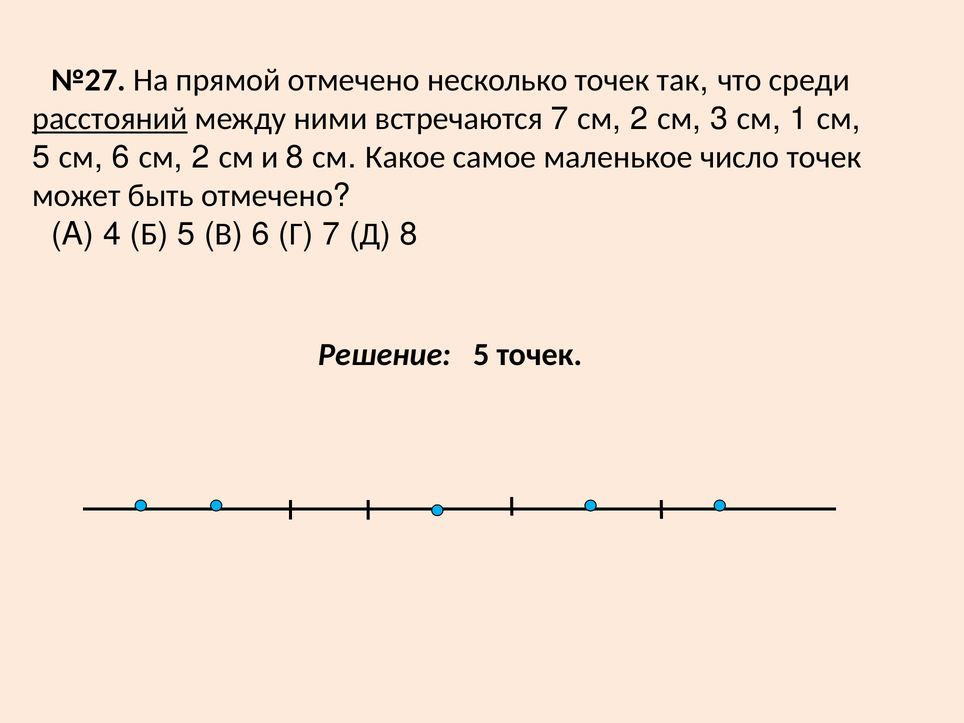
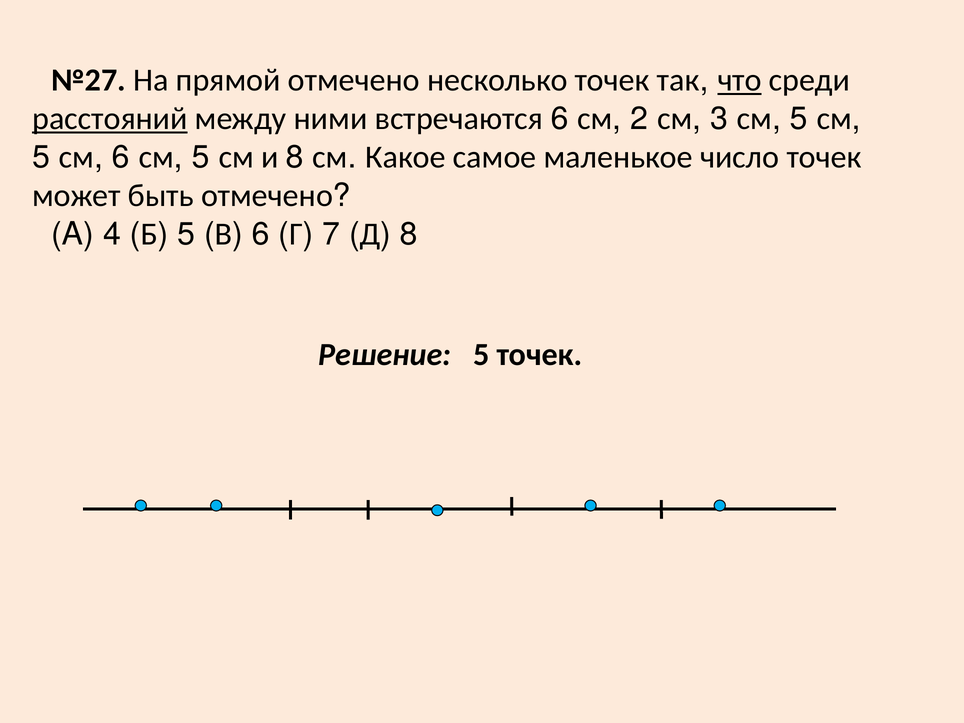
что underline: none -> present (740, 80)
встречаются 7: 7 -> 6 (559, 119)
3 см 1: 1 -> 5 (799, 119)
6 см 2: 2 -> 5 (201, 157)
